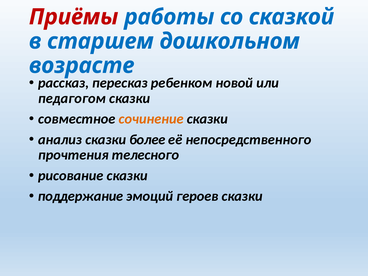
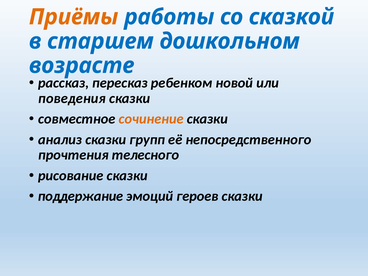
Приёмы colour: red -> orange (74, 17)
педагогом: педагогом -> поведения (72, 98)
более: более -> групп (147, 140)
